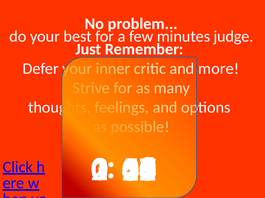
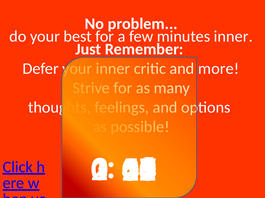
minutes judge: judge -> inner (233, 36)
